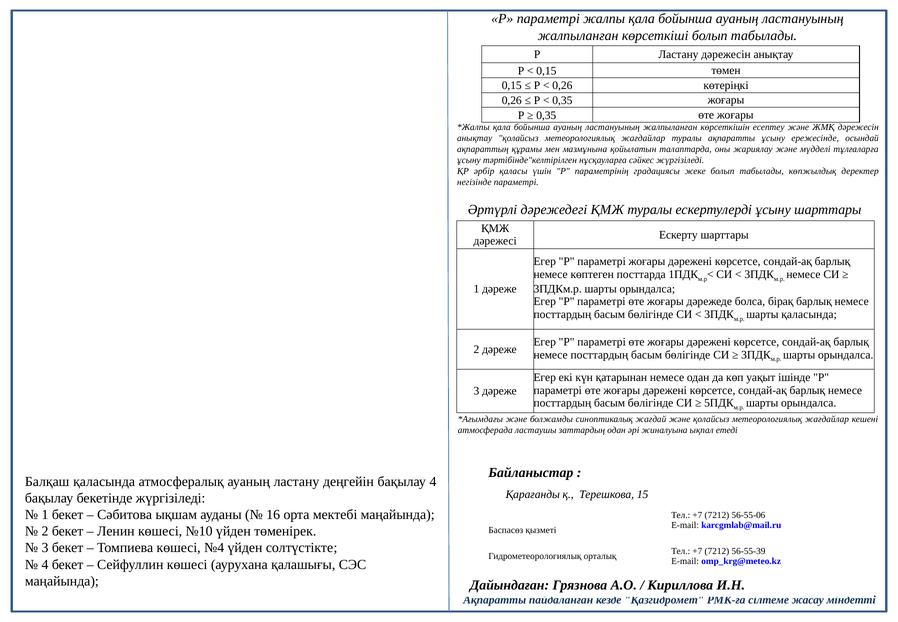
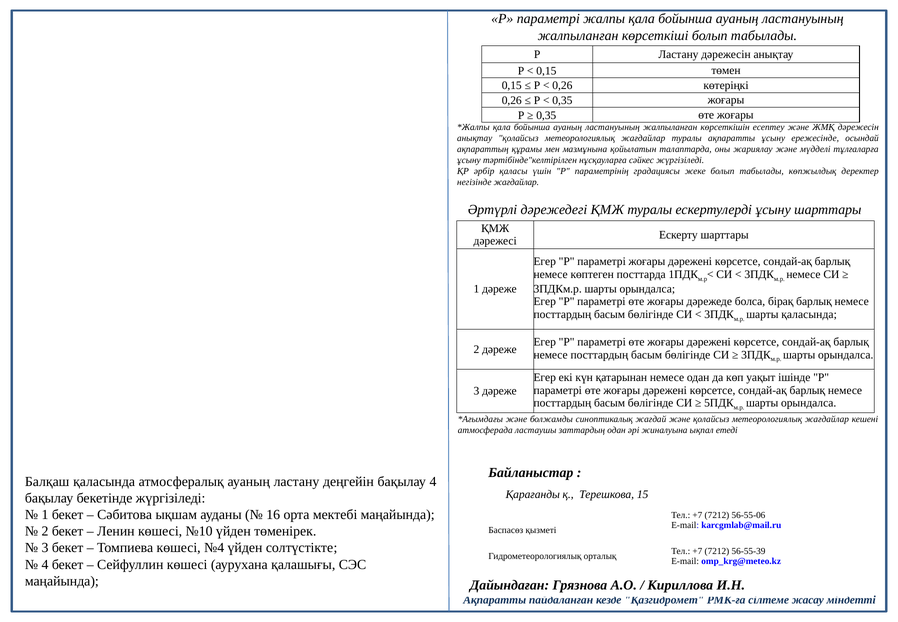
негізінде параметрі: параметрі -> жағдайлар (516, 182)
